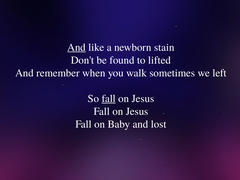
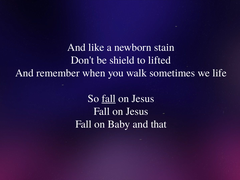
And underline: present -> none (77, 47)
found: found -> shield (122, 60)
left: left -> life (220, 73)
lost: lost -> that (159, 124)
